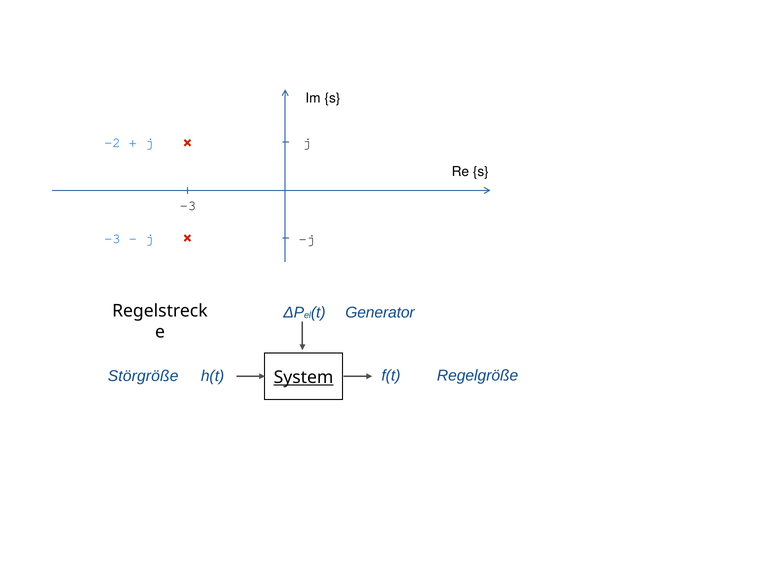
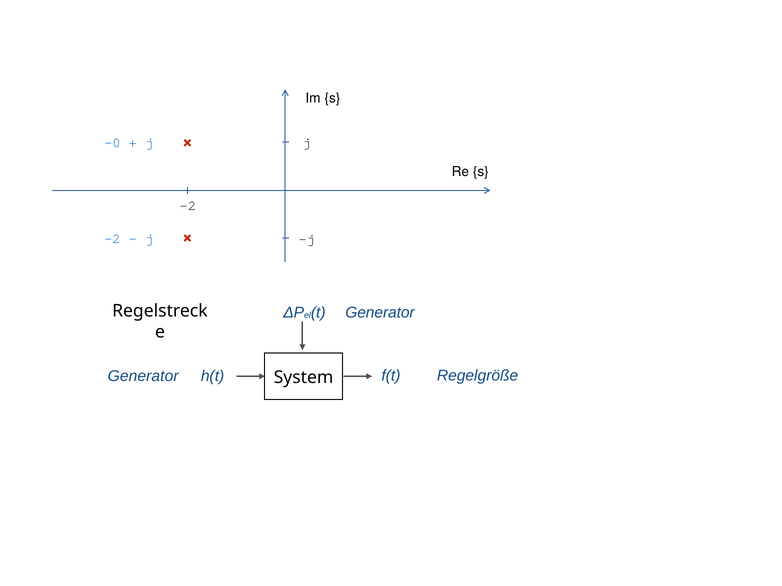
-2: -2 -> -0 (112, 143)
-3: -3 -> -2 (188, 206)
-3: -3 -> -2 (112, 239)
Störgröße: Störgröße -> Generator (143, 377)
System underline: present -> none (304, 378)
